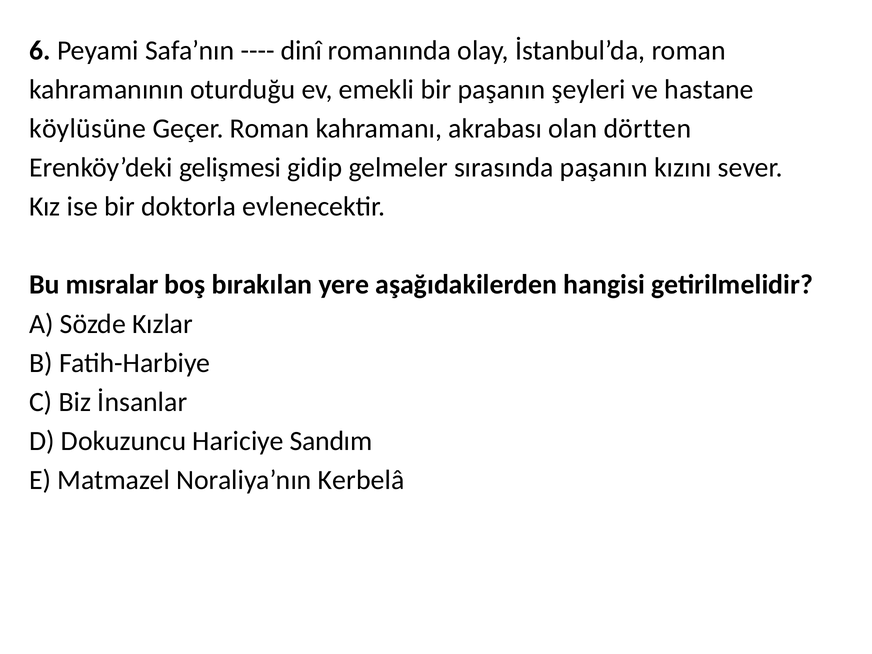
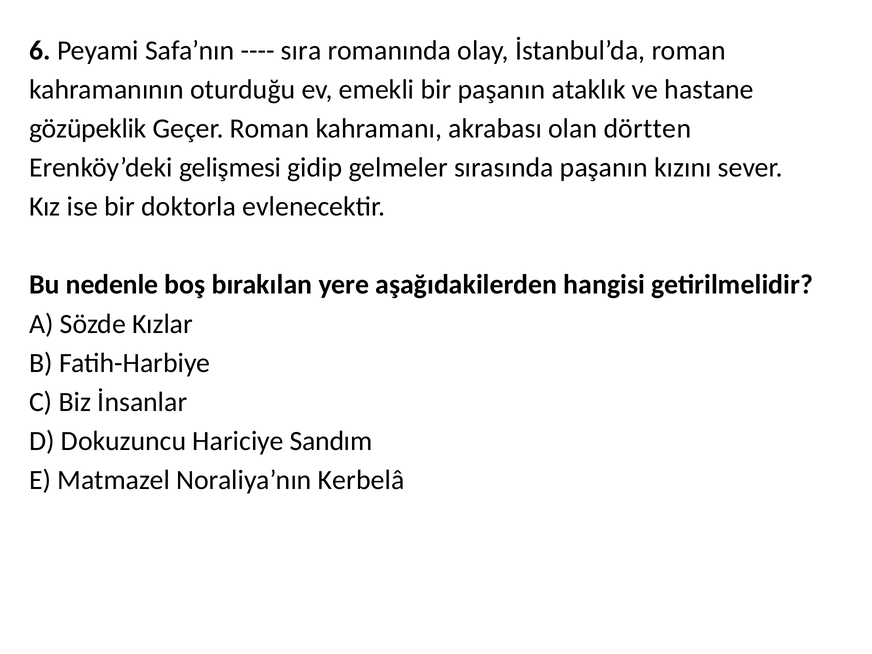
dinî: dinî -> sıra (301, 50)
şeyleri: şeyleri -> ataklık (589, 89)
köylüsüne: köylüsüne -> gözüpeklik (88, 128)
mısralar: mısralar -> nedenle (112, 285)
